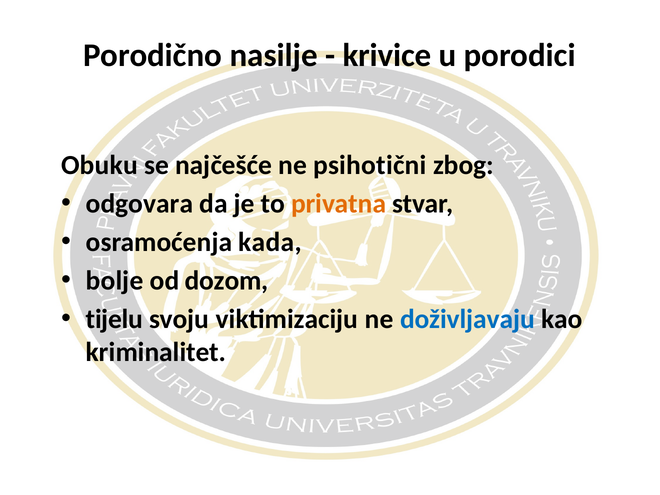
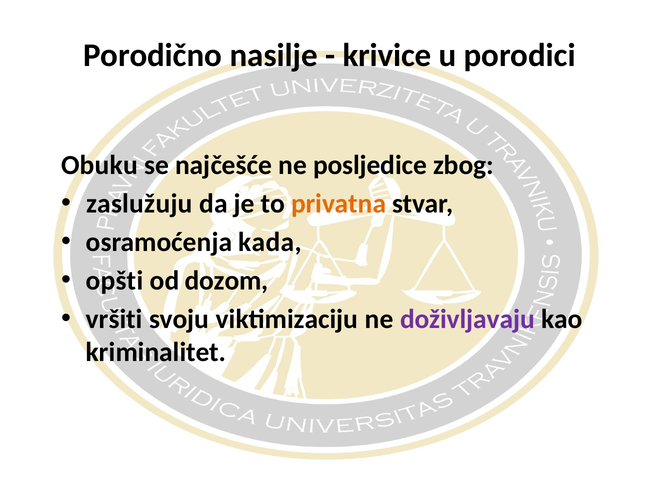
psihotični: psihotični -> posljedice (370, 165)
odgovara: odgovara -> zaslužuju (139, 204)
bolje: bolje -> opšti (115, 281)
tijelu: tijelu -> vršiti (114, 319)
doživljavaju colour: blue -> purple (467, 319)
